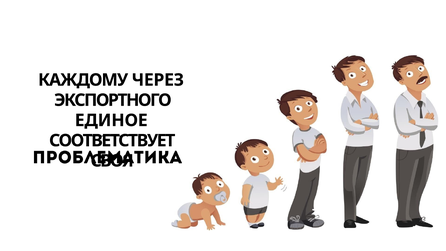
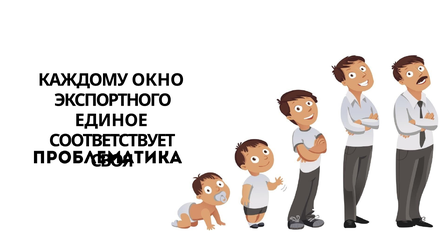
ЧЕРЕЗ: ЧЕРЕЗ -> ОКНО (158, 80)
